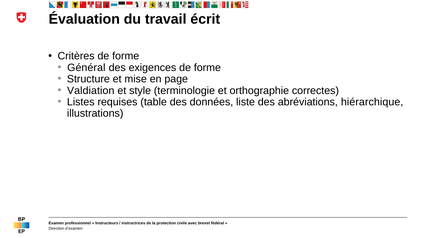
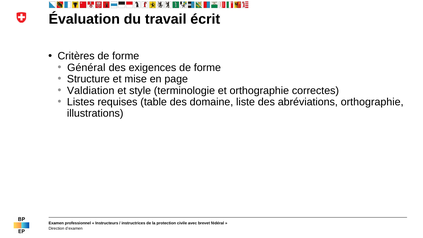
données: données -> domaine (211, 102)
abréviations hiérarchique: hiérarchique -> orthographie (372, 102)
